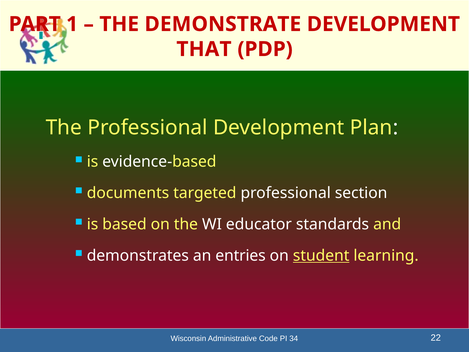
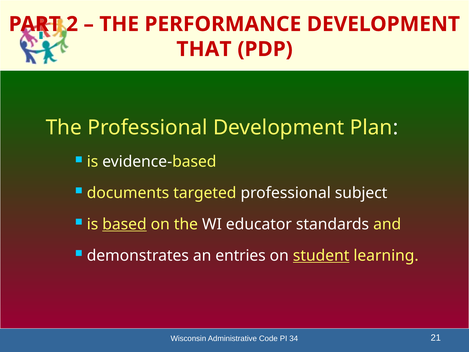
1: 1 -> 2 (72, 24)
DEMONSTRATE: DEMONSTRATE -> PERFORMANCE (223, 24)
section: section -> subject (361, 193)
based underline: none -> present (124, 224)
22: 22 -> 21 (436, 338)
